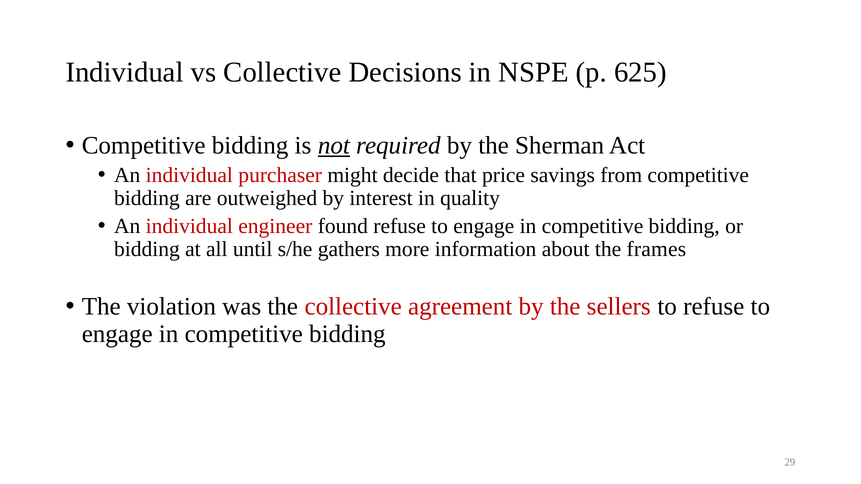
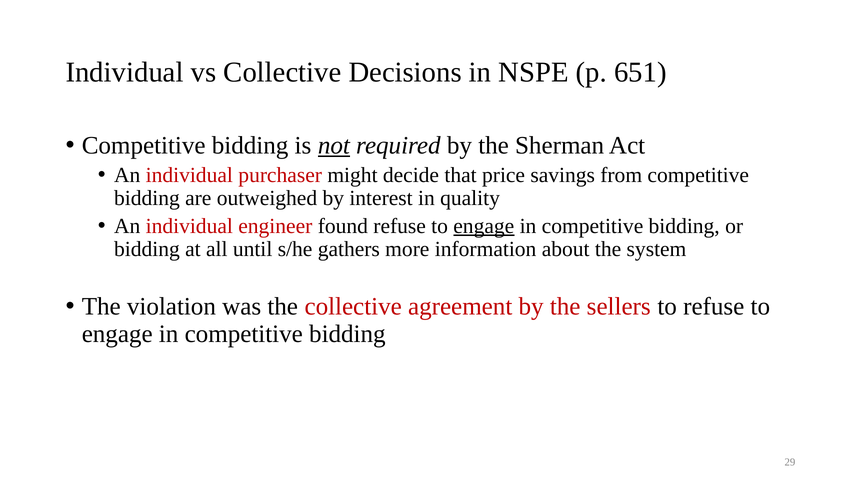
625: 625 -> 651 (640, 72)
engage underline: none -> present (484, 226)
frames: frames -> system (656, 249)
